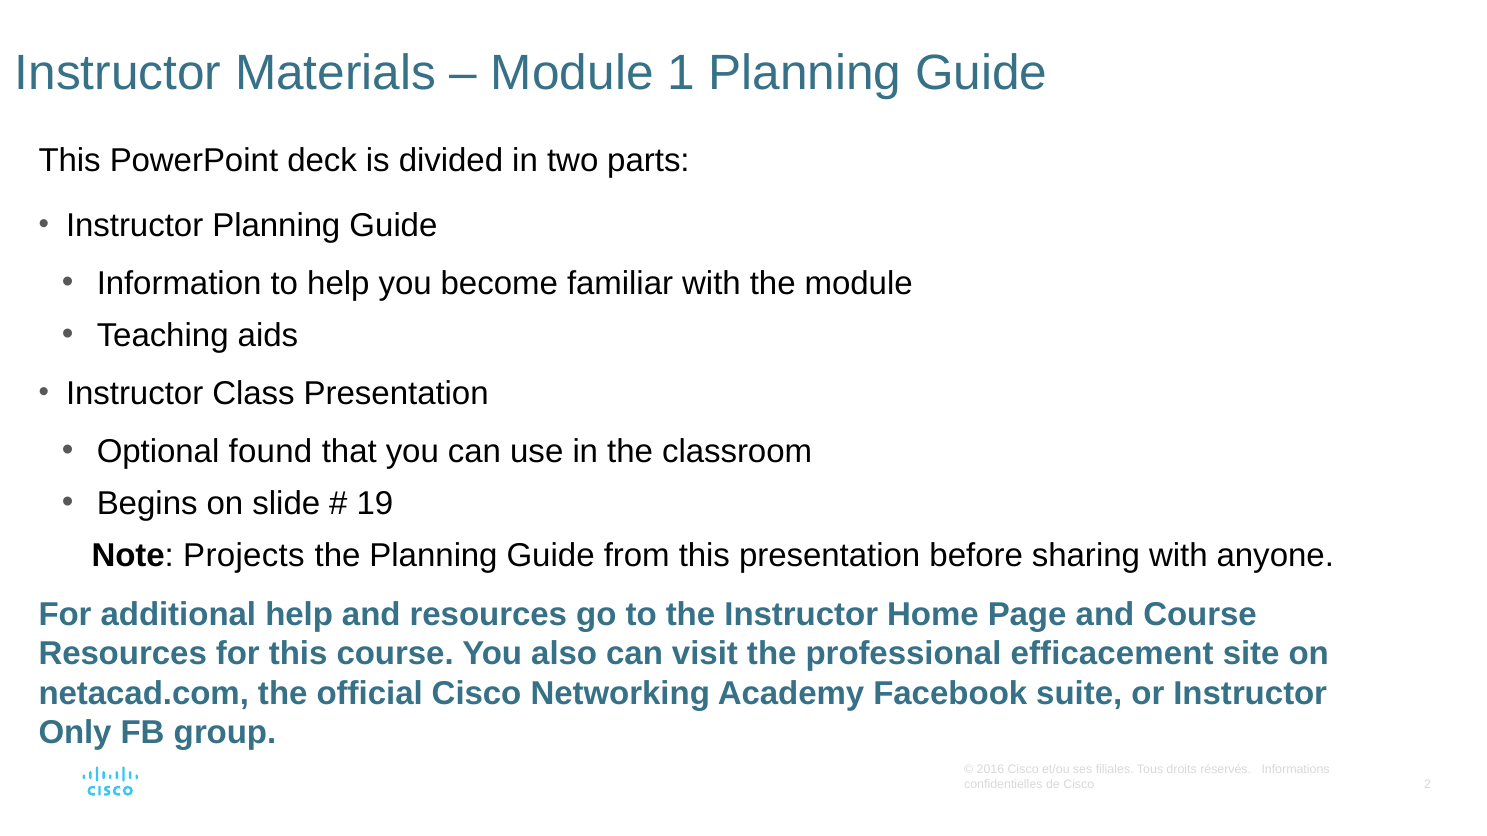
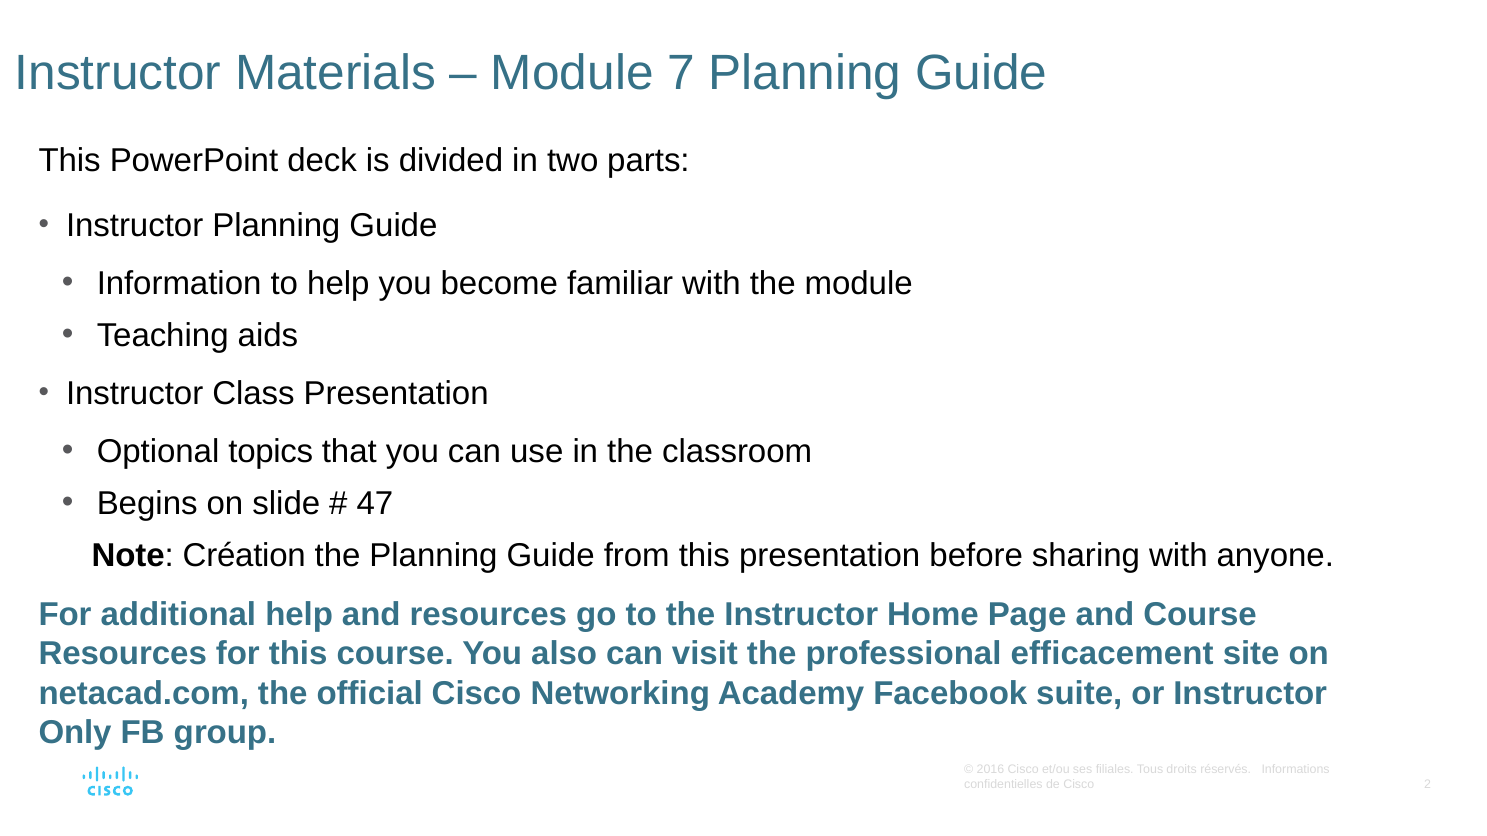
1: 1 -> 7 (681, 73)
found: found -> topics (271, 452)
19: 19 -> 47 (375, 504)
Projects: Projects -> Création (244, 556)
